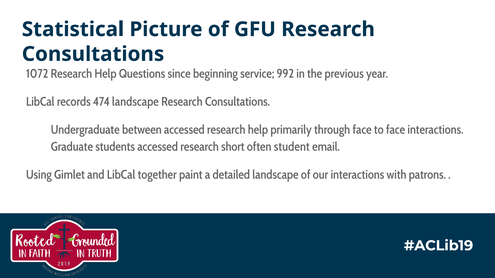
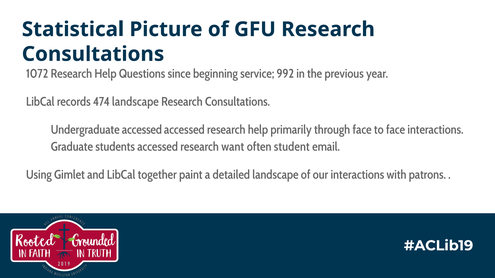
Undergraduate between: between -> accessed (142, 130)
short: short -> want (233, 147)
